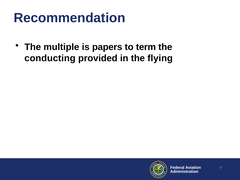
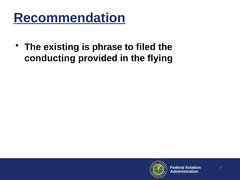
Recommendation underline: none -> present (69, 18)
multiple: multiple -> existing (61, 47)
papers: papers -> phrase (107, 47)
term: term -> filed (146, 47)
